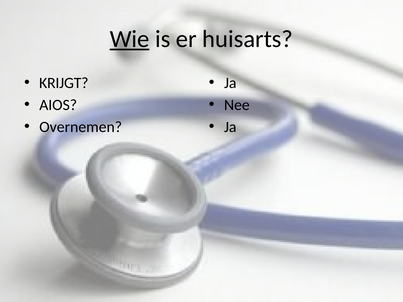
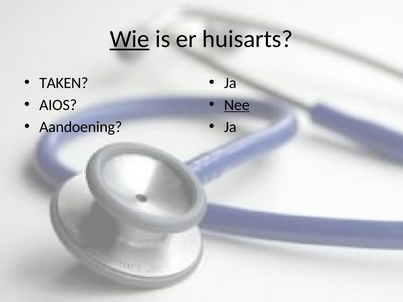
KRIJGT: KRIJGT -> TAKEN (64, 83)
Nee underline: none -> present (237, 105)
Overnemen: Overnemen -> Aandoening (81, 127)
